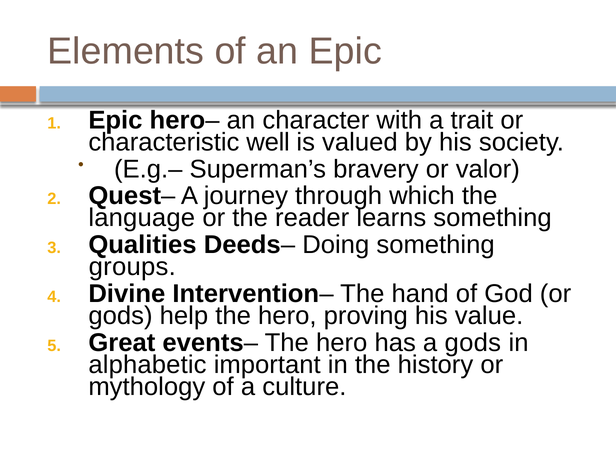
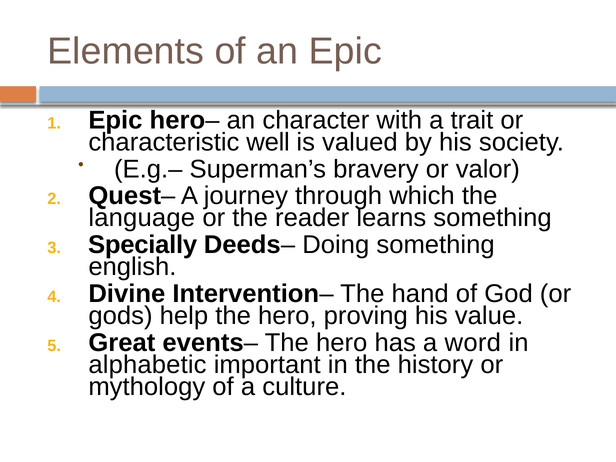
Qualities: Qualities -> Specially (143, 245)
groups: groups -> english (132, 267)
a gods: gods -> word (473, 343)
